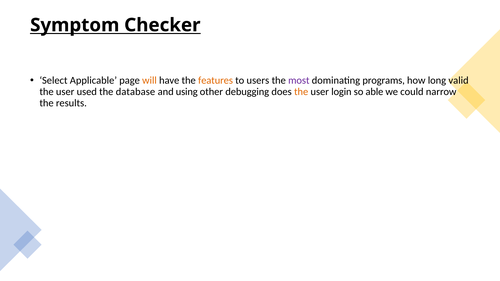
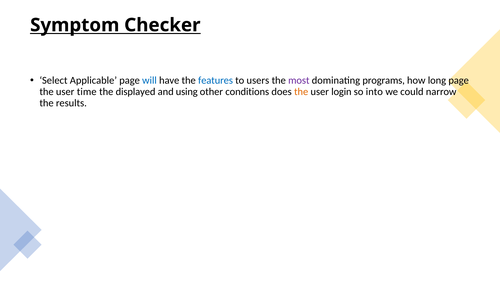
will colour: orange -> blue (149, 81)
features colour: orange -> blue (216, 81)
long valid: valid -> page (459, 81)
used: used -> time (87, 92)
database: database -> displayed (136, 92)
debugging: debugging -> conditions (247, 92)
able: able -> into (374, 92)
